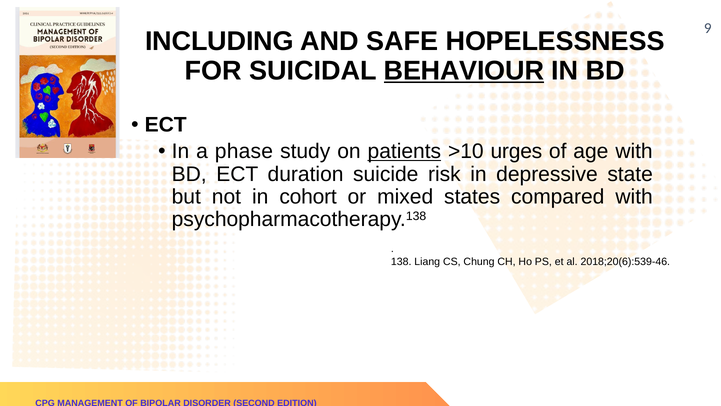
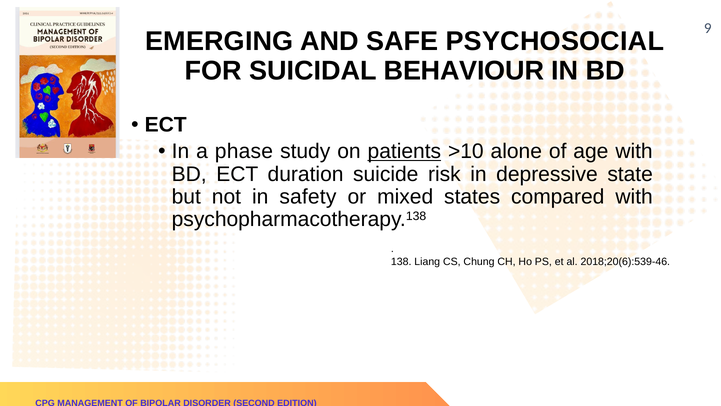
INCLUDING: INCLUDING -> EMERGING (219, 41)
HOPELESSNESS: HOPELESSNESS -> PSYCHOSOCIAL (555, 41)
BEHAVIOUR underline: present -> none (464, 71)
urges: urges -> alone (516, 151)
cohort: cohort -> safety (308, 197)
